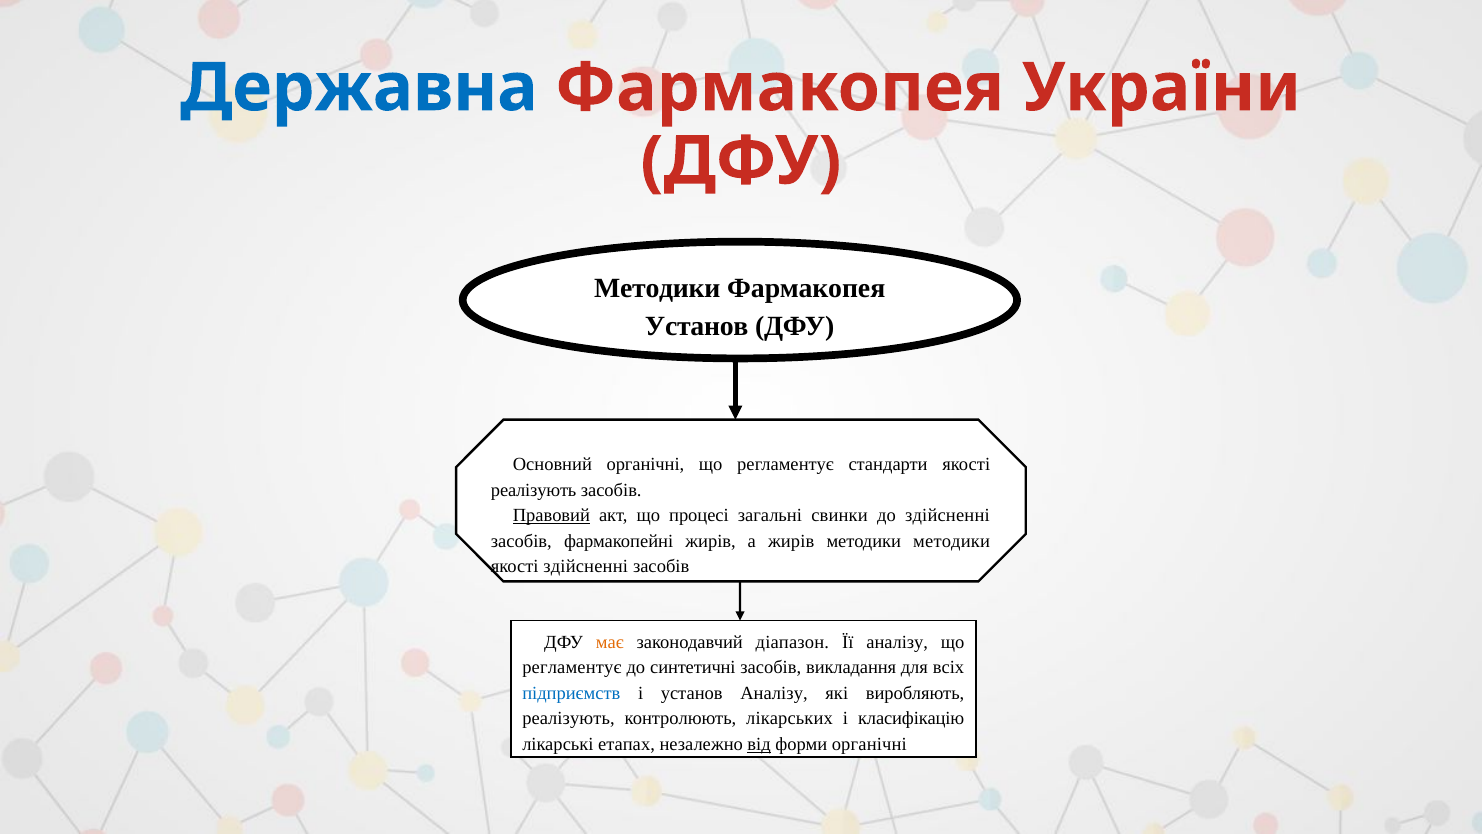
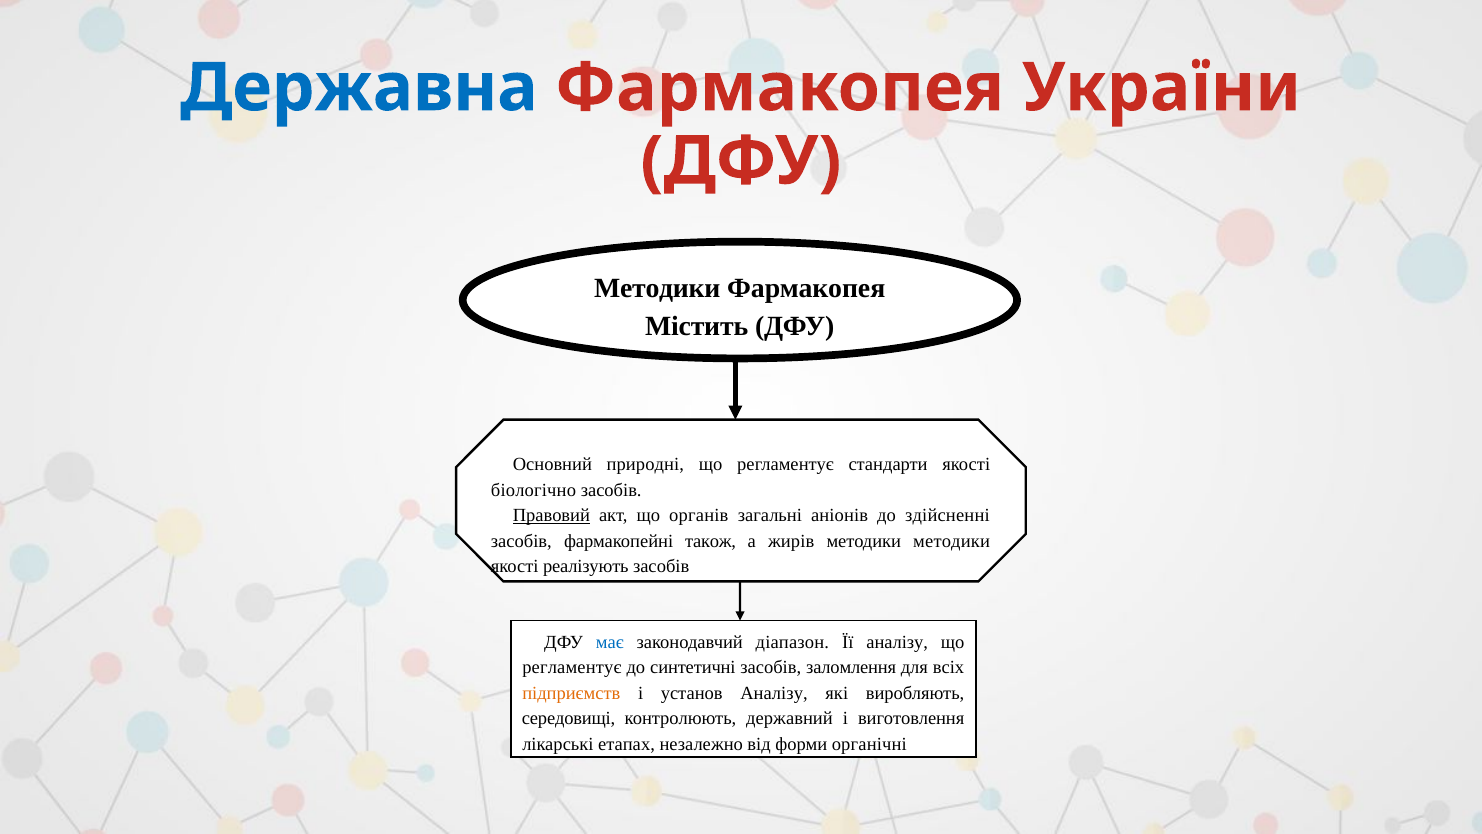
Установ: Установ -> Містить (697, 326)
Основний органічні: органічні -> природні (645, 464)
реалізують: реалізують -> біологічно (533, 490)
процесі: процесі -> органів (699, 516)
свинки: свинки -> аніонів (840, 516)
фармакопейні жирів: жирів -> також (711, 541)
якості здійсненні: здійсненні -> реалізують (586, 567)
має colour: orange -> blue (610, 642)
викладання: викладання -> заломлення (851, 667)
підприємств colour: blue -> orange (571, 693)
реалізують: реалізують -> середовищі (569, 718)
лікарських: лікарських -> державний (790, 718)
класифікацію: класифікацію -> виготовлення (911, 718)
від underline: present -> none (759, 744)
